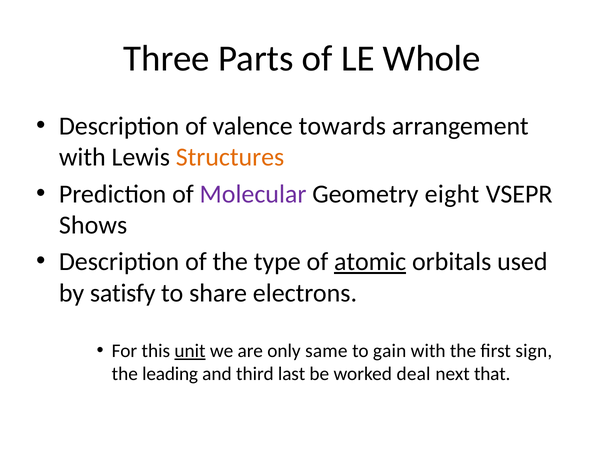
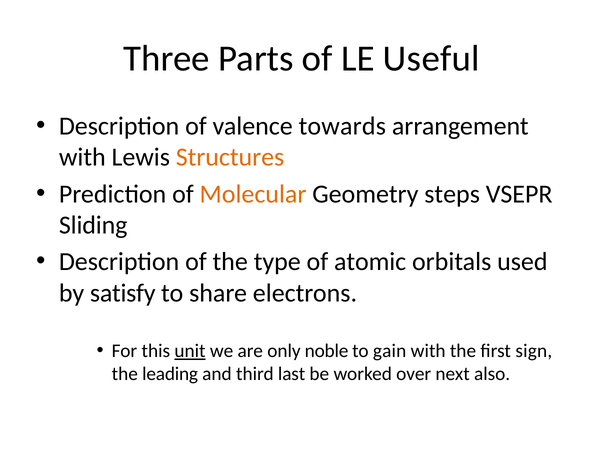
Whole: Whole -> Useful (431, 58)
Molecular colour: purple -> orange (253, 194)
eight: eight -> steps (452, 194)
Shows: Shows -> Sliding (93, 225)
atomic underline: present -> none (370, 262)
same: same -> noble (327, 351)
deal: deal -> over (414, 374)
that: that -> also (492, 374)
